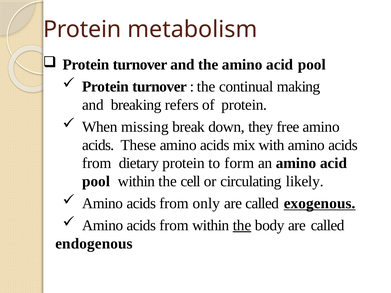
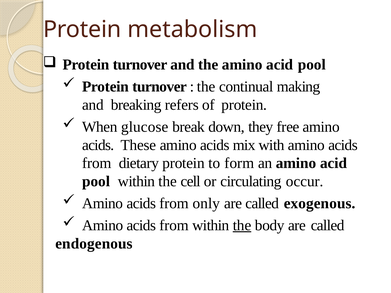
missing: missing -> glucose (145, 127)
likely: likely -> occur (305, 182)
exogenous underline: present -> none (320, 204)
